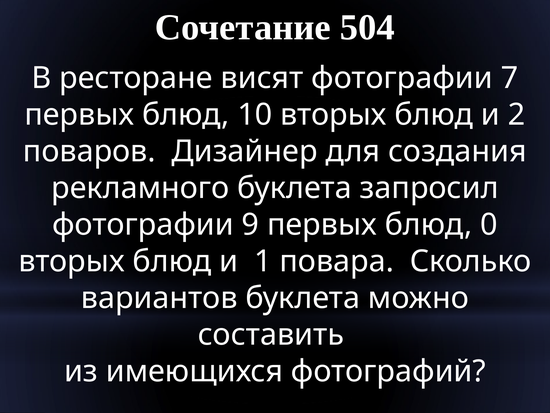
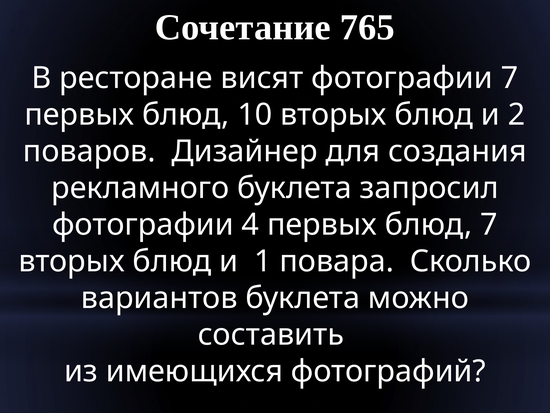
504: 504 -> 765 (367, 27)
9: 9 -> 4 (250, 224)
блюд 0: 0 -> 7 (489, 224)
